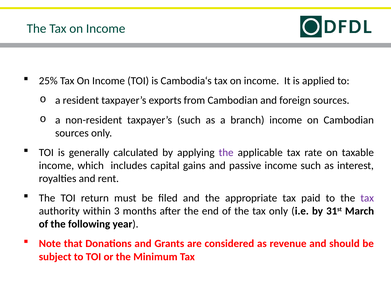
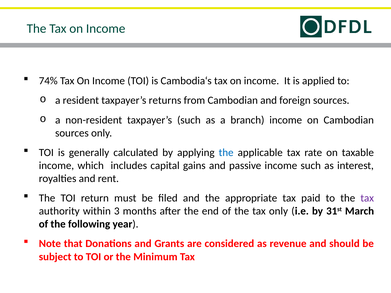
25%: 25% -> 74% (48, 81)
exports: exports -> returns (165, 100)
the colour: purple -> blue (226, 153)
